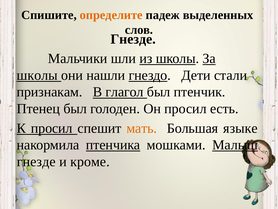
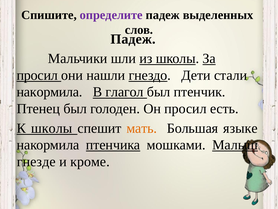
определите colour: orange -> purple (111, 15)
Гнезде: Гнезде -> Падеж (133, 39)
школы: школы -> просил (37, 75)
признакам: признакам -> накормила (50, 92)
К просил: просил -> школы (52, 128)
